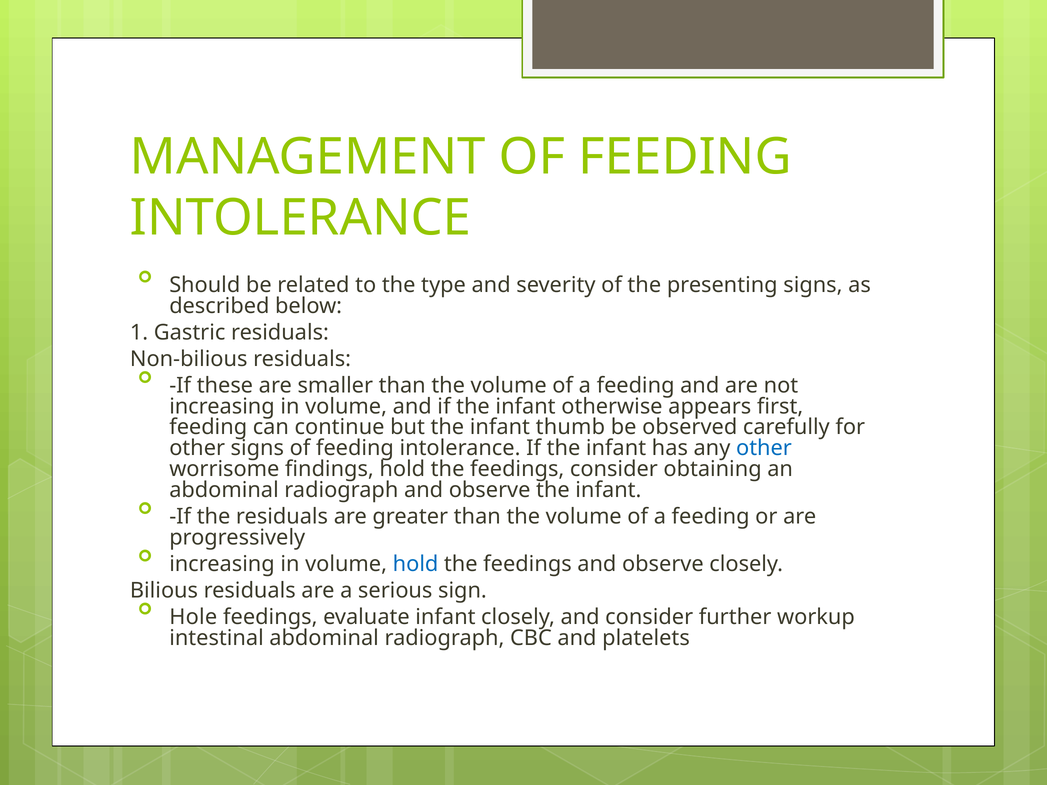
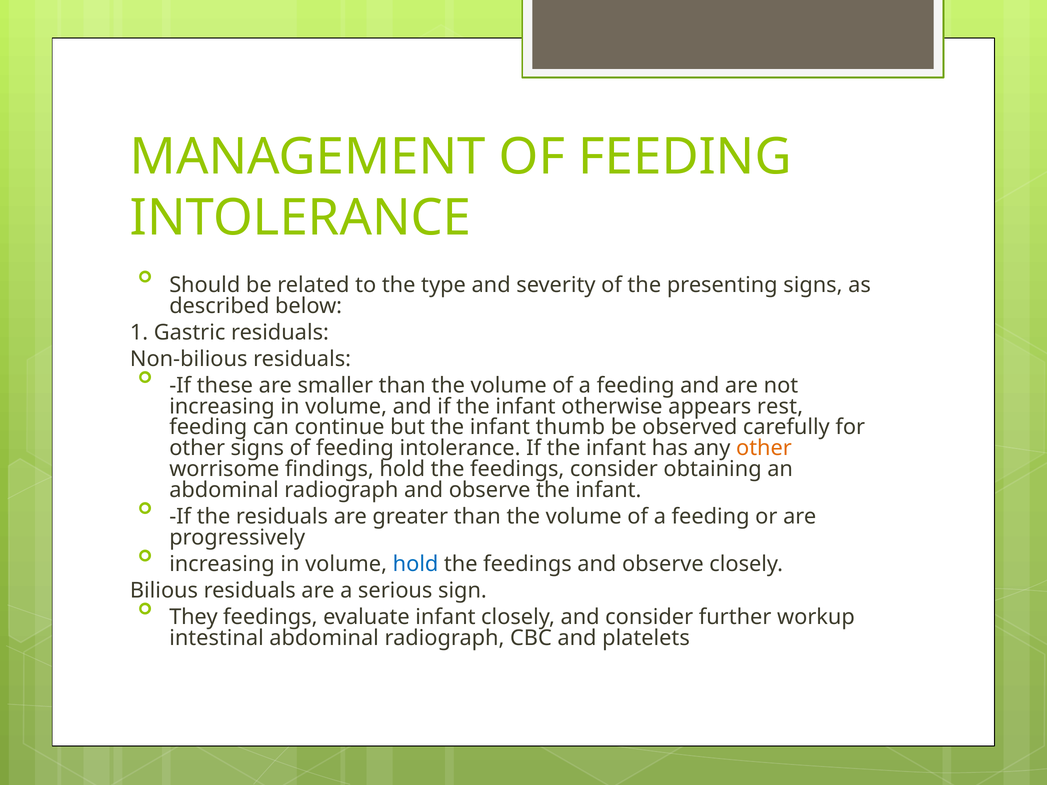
first: first -> rest (780, 406)
other colour: blue -> orange (764, 448)
Hole: Hole -> They (193, 617)
